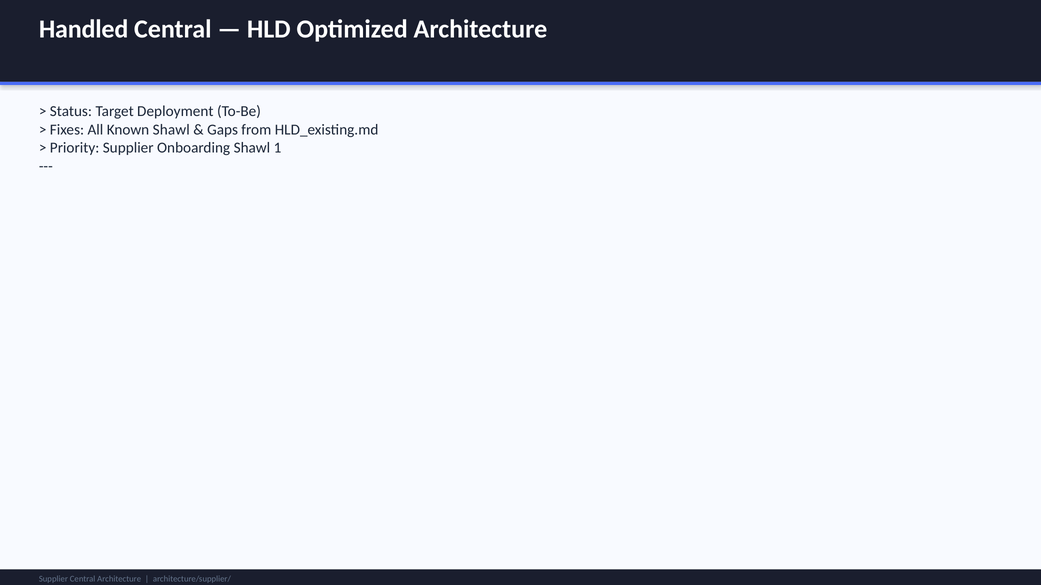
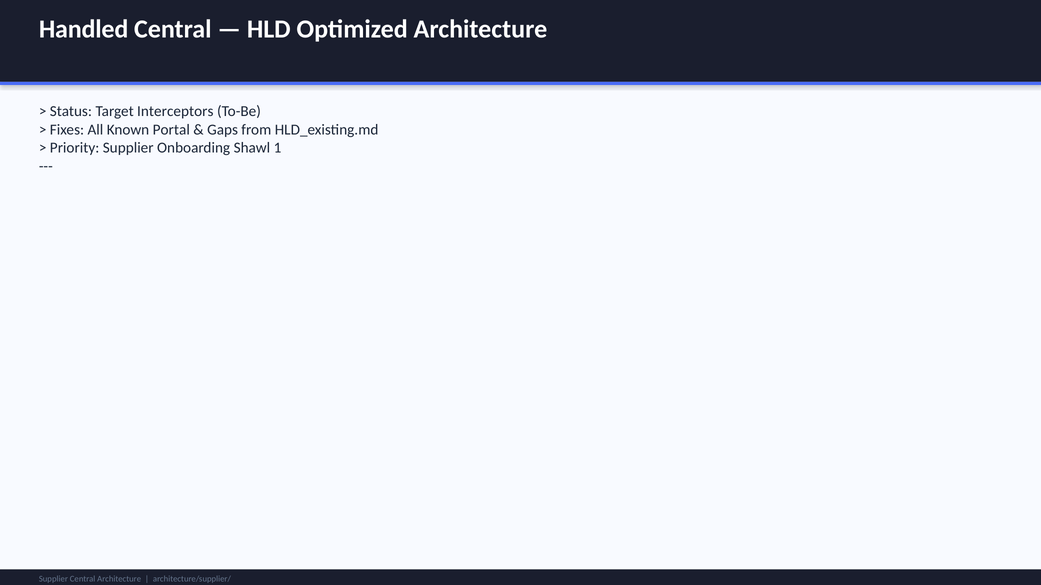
Deployment: Deployment -> Interceptors (175, 112)
Known Shawl: Shawl -> Portal (171, 130)
